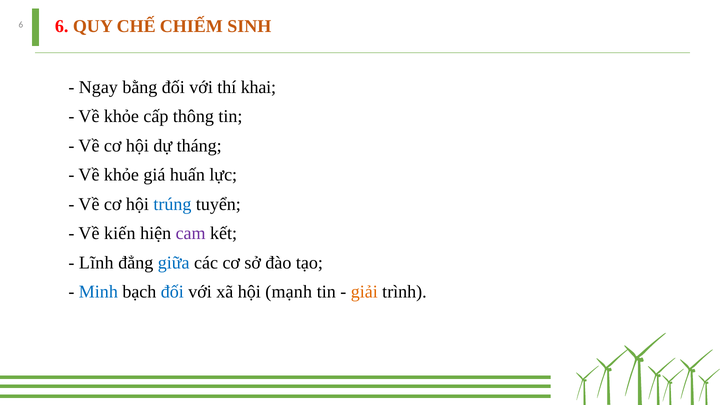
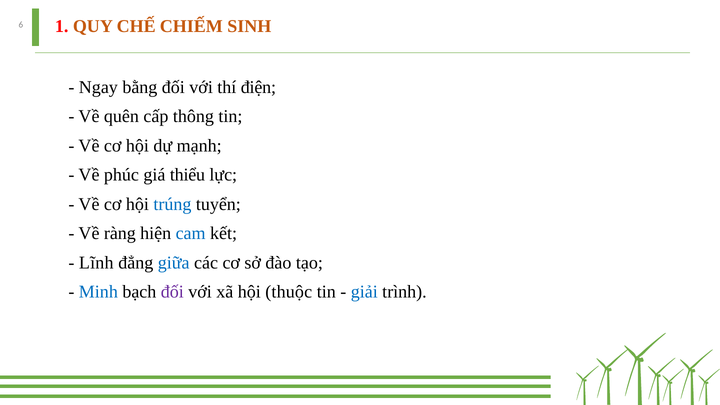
6 6: 6 -> 1 (62, 26)
khai: khai -> điện (258, 87)
khỏe: khỏe -> quên (121, 116)
tháng: tháng -> mạnh (199, 146)
khỏe: khỏe -> phúc (121, 175)
huấn: huấn -> thiểu (188, 175)
kiến: kiến -> ràng (120, 233)
cam colour: purple -> blue (191, 233)
đối colour: blue -> purple (172, 292)
mạnh: mạnh -> thuộc (289, 292)
giải colour: orange -> blue (364, 292)
